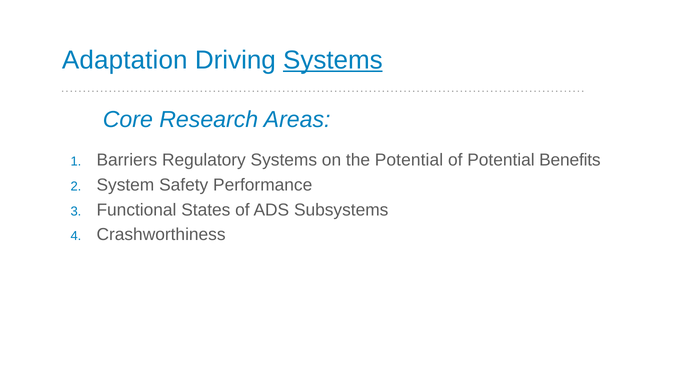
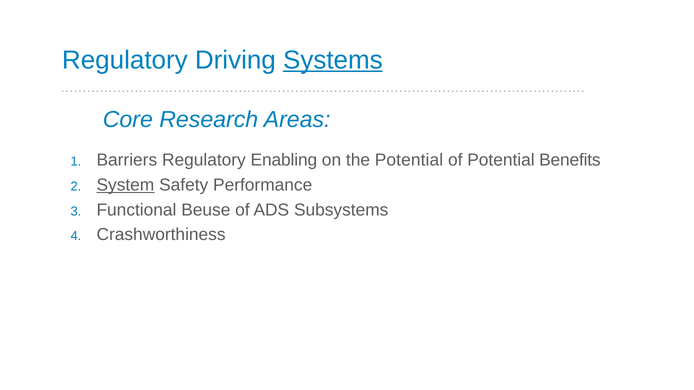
Adaptation: Adaptation -> Regulatory (125, 60)
Regulatory Systems: Systems -> Enabling (284, 160)
System underline: none -> present (125, 185)
States: States -> Beuse (206, 210)
